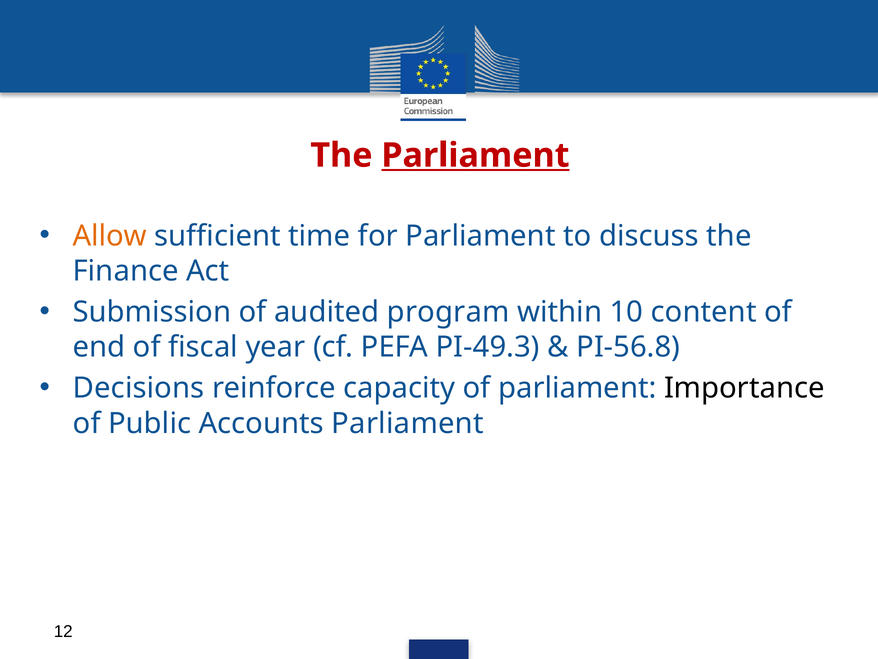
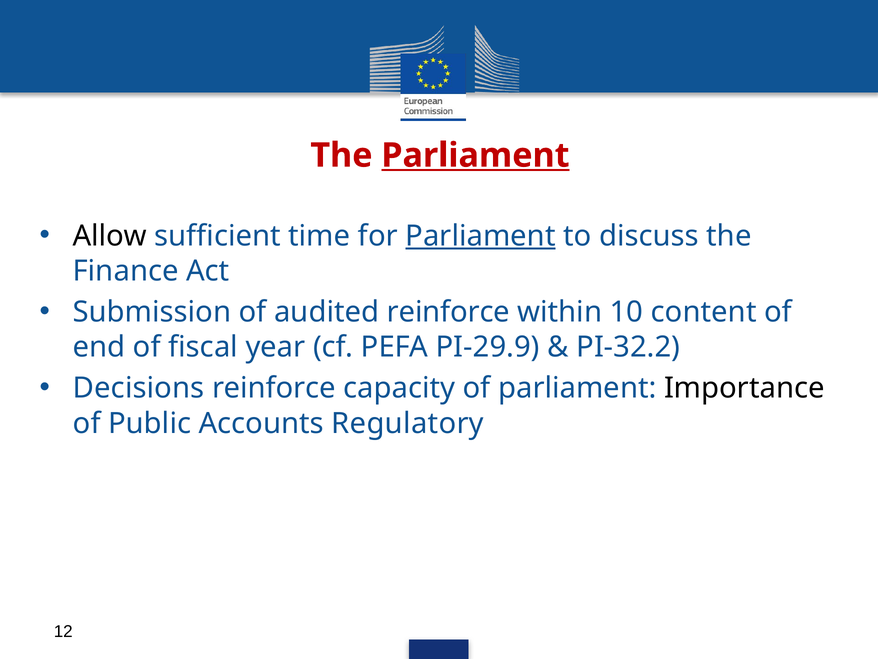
Allow colour: orange -> black (110, 236)
Parliament underline: none -> present (480, 236)
audited program: program -> reinforce (448, 312)
PI-49.3: PI-49.3 -> PI-29.9 (488, 347)
PI-56.8: PI-56.8 -> PI-32.2 (628, 347)
Accounts Parliament: Parliament -> Regulatory (408, 423)
